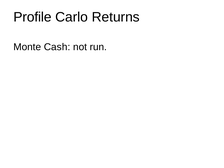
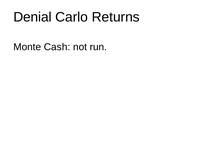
Profile: Profile -> Denial (32, 17)
